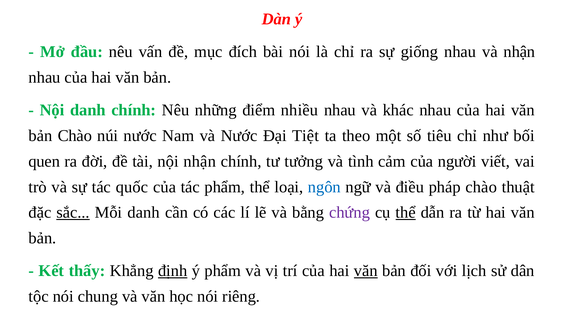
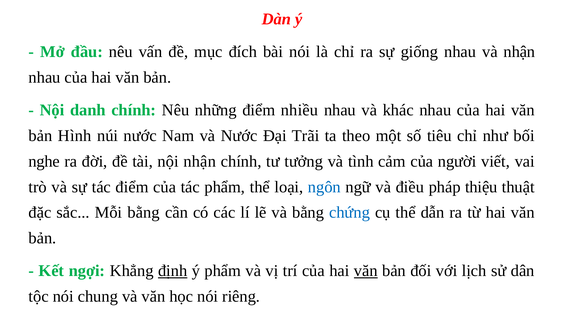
bản Chào: Chào -> Hình (75, 136)
Tiệt: Tiệt -> Trãi (306, 136)
quen: quen -> nghe (44, 161)
tác quốc: quốc -> điểm (132, 187)
pháp chào: chào -> thiệu (481, 187)
sắc underline: present -> none (73, 213)
Mỗi danh: danh -> bằng (144, 213)
chứng colour: purple -> blue (350, 213)
thể underline: present -> none (406, 213)
thấy: thấy -> ngợi (87, 271)
